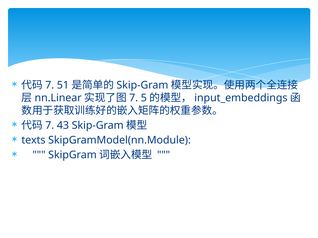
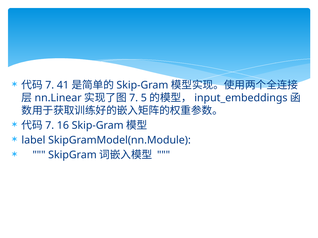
51: 51 -> 41 (63, 85)
43: 43 -> 16 (63, 126)
texts: texts -> label (33, 140)
